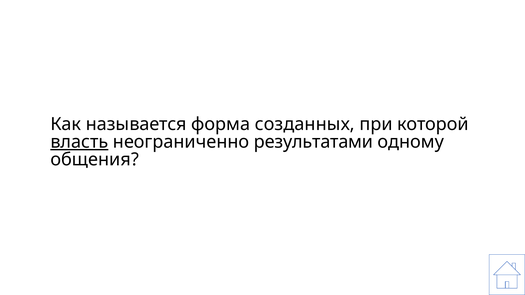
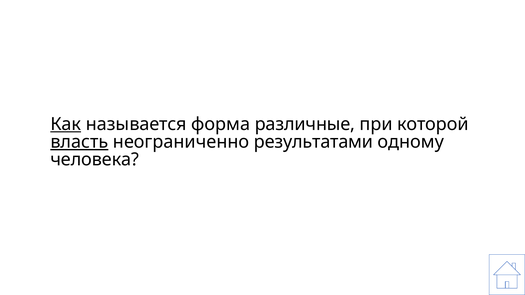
Как underline: none -> present (66, 124)
созданных: созданных -> различные (305, 124)
общения: общения -> человека (95, 160)
